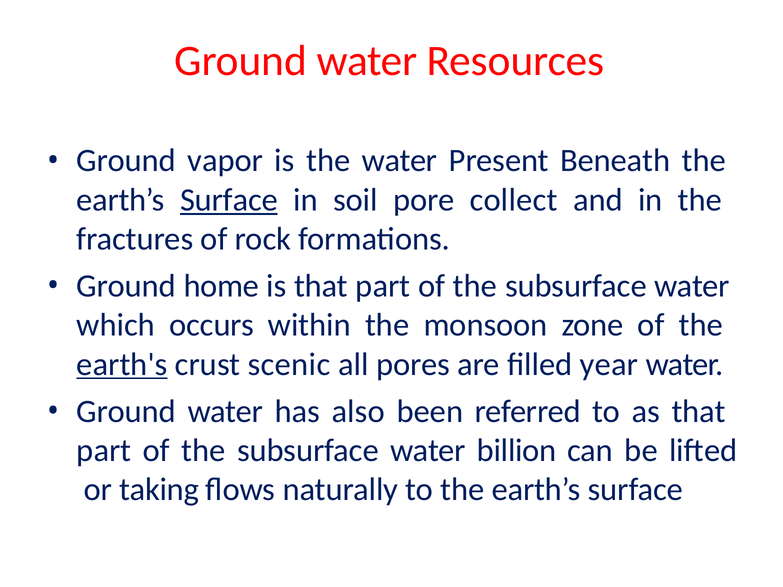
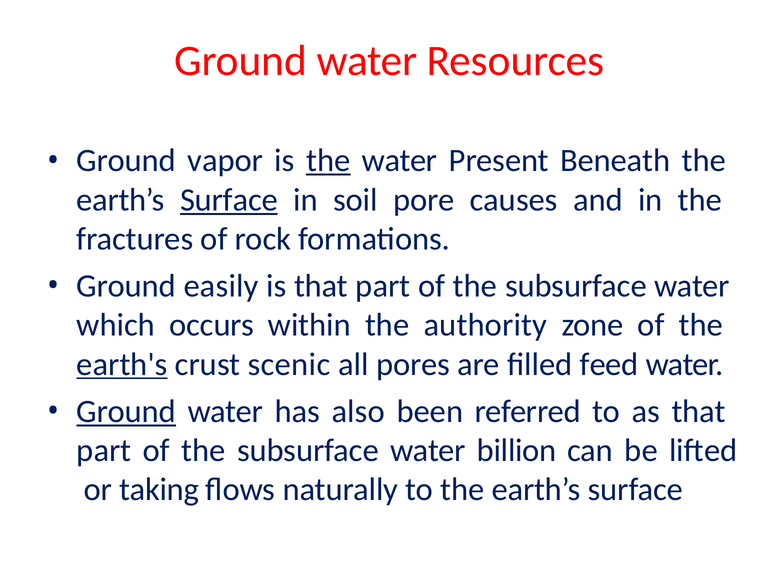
the underline: none -> present (328, 161)
collect: collect -> causes (514, 200)
home: home -> easily (221, 286)
monsoon: monsoon -> authority (485, 325)
year: year -> feed (609, 364)
Ground underline: none -> present (126, 411)
